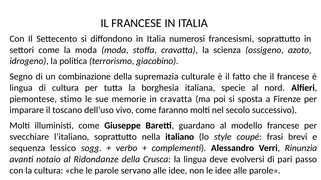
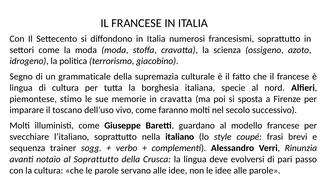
combinazione: combinazione -> grammaticale (85, 77)
lessico: lessico -> trainer (63, 148)
al Ridondanze: Ridondanze -> Soprattutto (96, 160)
